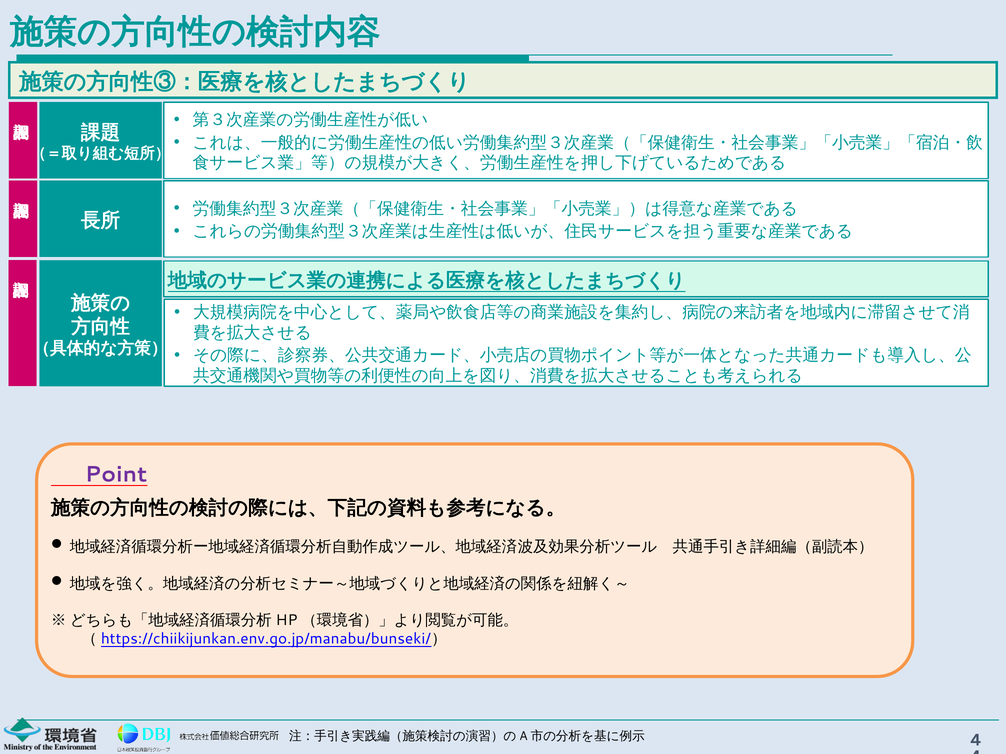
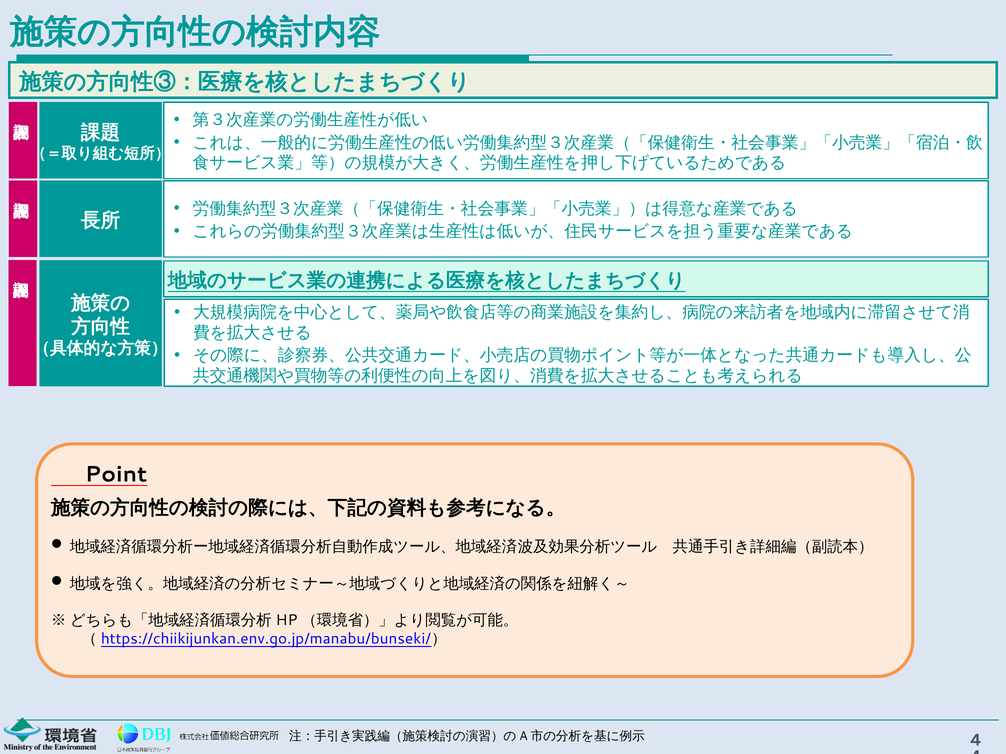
Point colour: purple -> black (116, 475)
